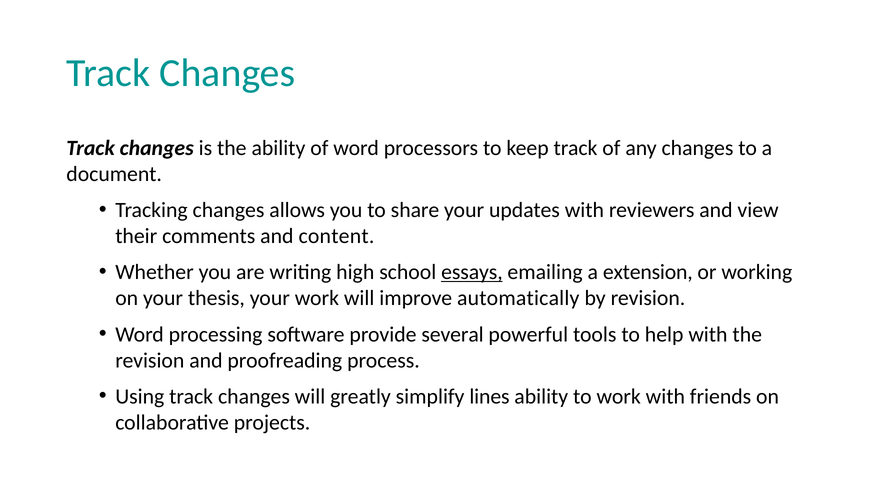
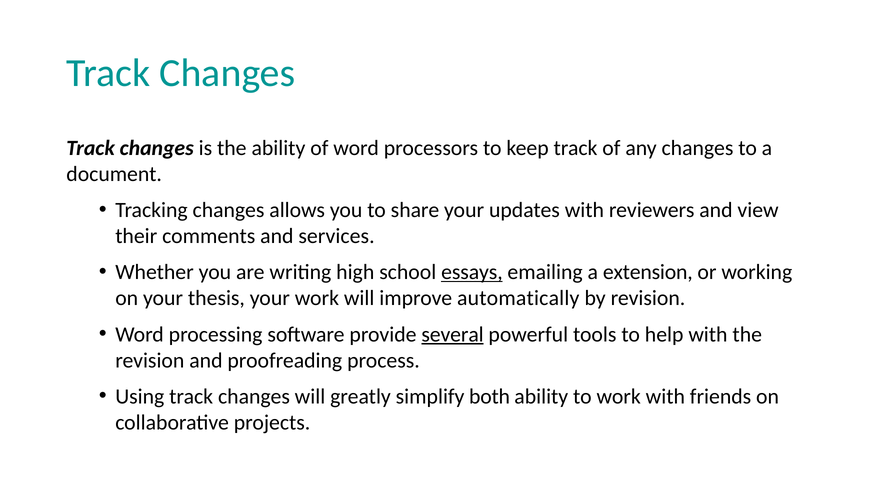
content: content -> services (337, 236)
several underline: none -> present (453, 335)
lines: lines -> both (490, 397)
